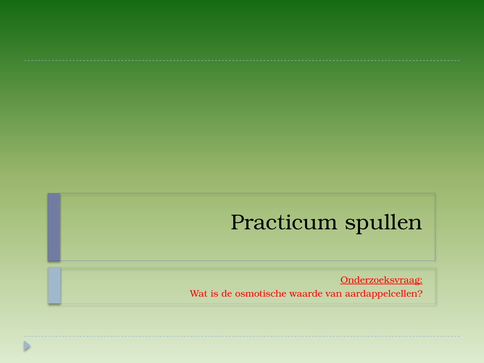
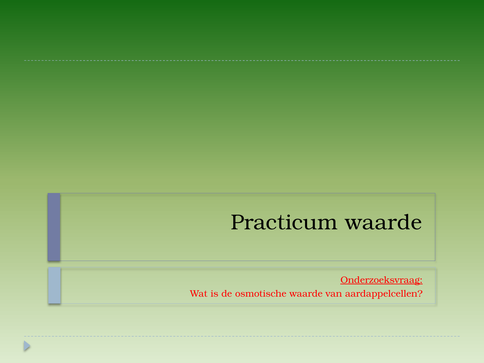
Practicum spullen: spullen -> waarde (384, 222)
